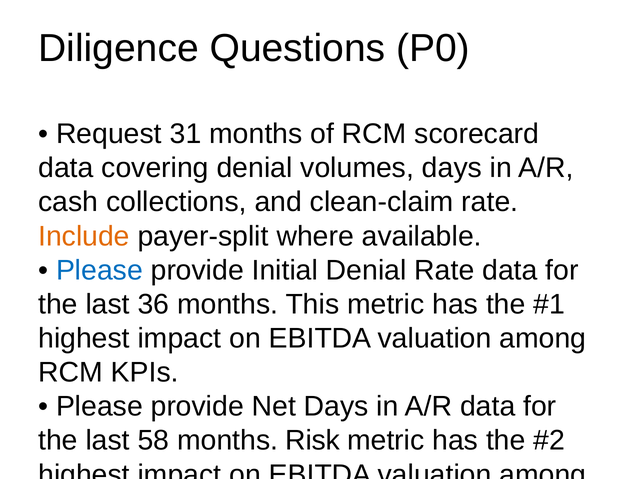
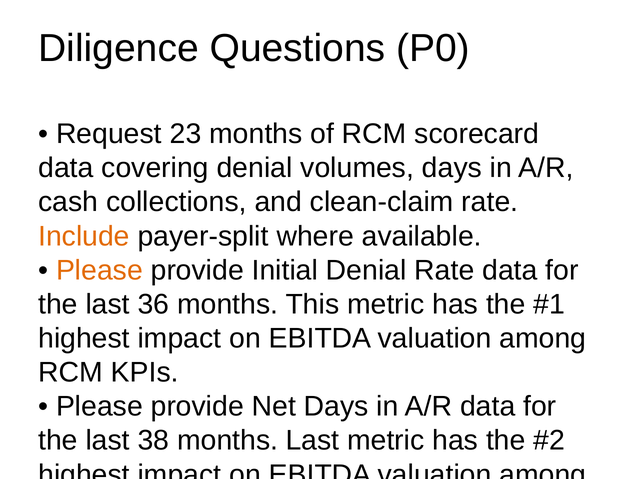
31: 31 -> 23 (185, 134)
Please colour: blue -> orange (99, 270)
58: 58 -> 38 (153, 441)
months Risk: Risk -> Last (312, 441)
